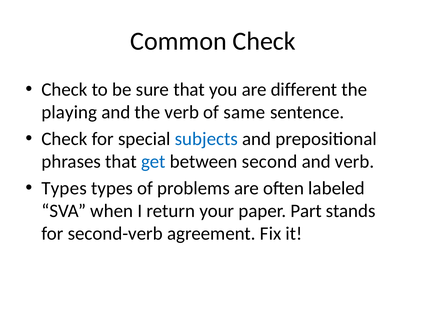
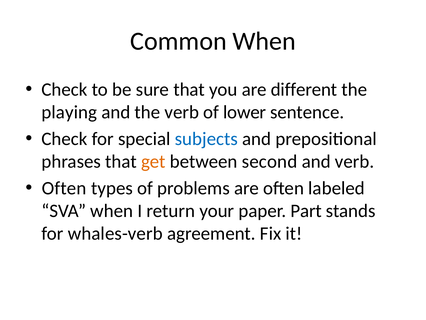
Common Check: Check -> When (264, 41)
same: same -> lower (245, 112)
get colour: blue -> orange (153, 161)
Types: Types -> Often (64, 188)
second-verb: second-verb -> whales-verb (115, 233)
